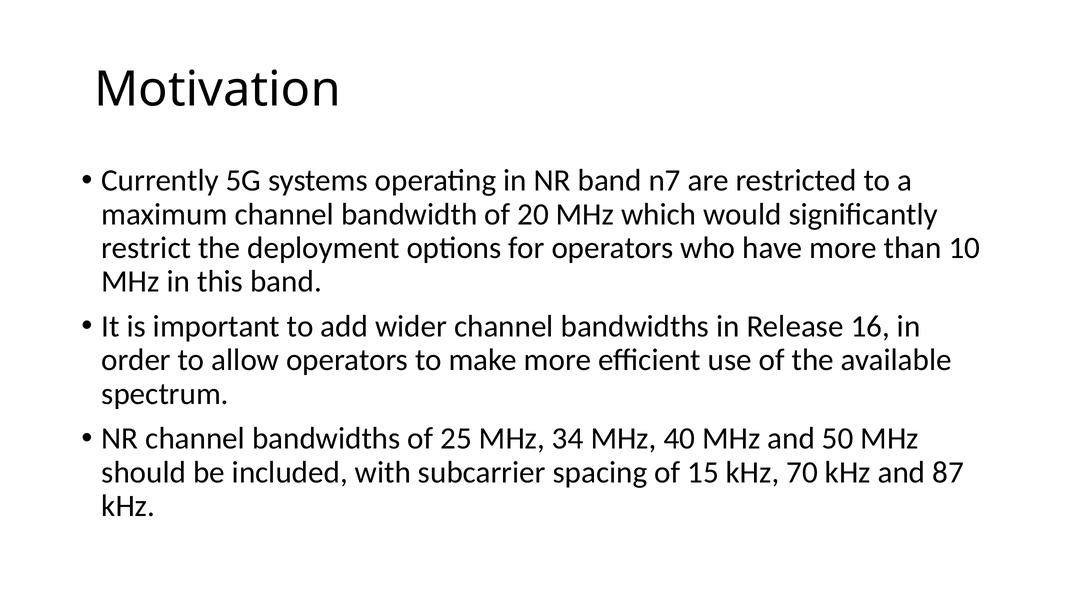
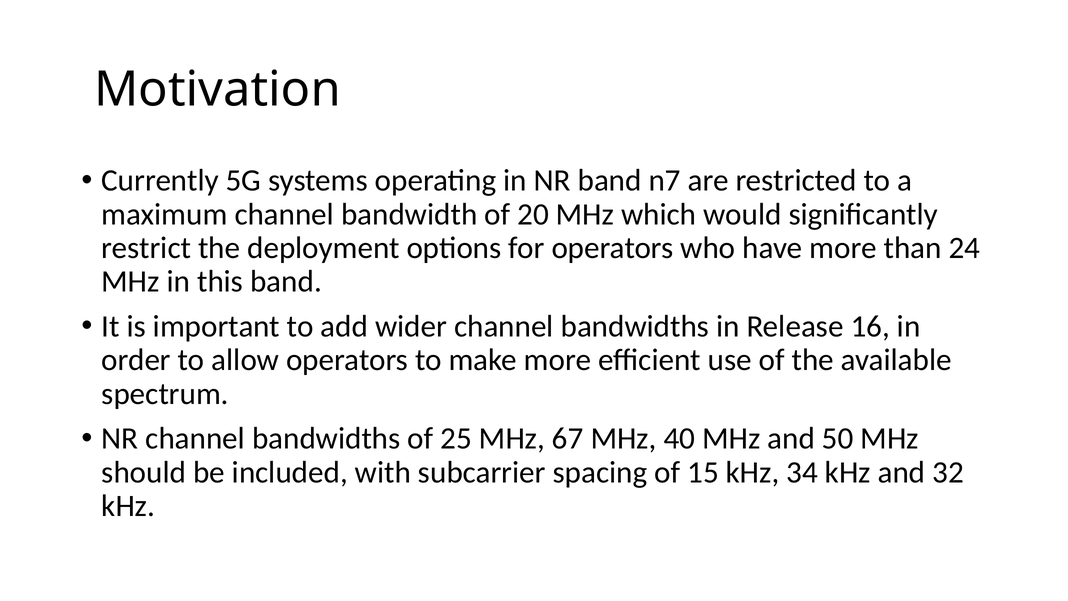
10: 10 -> 24 (964, 248)
34: 34 -> 67 (568, 438)
70: 70 -> 34 (802, 472)
87: 87 -> 32 (948, 472)
